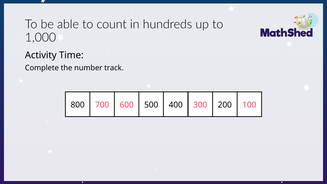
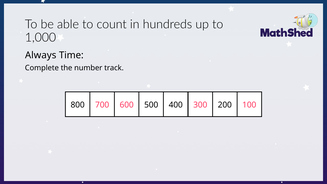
Activity: Activity -> Always (41, 55)
